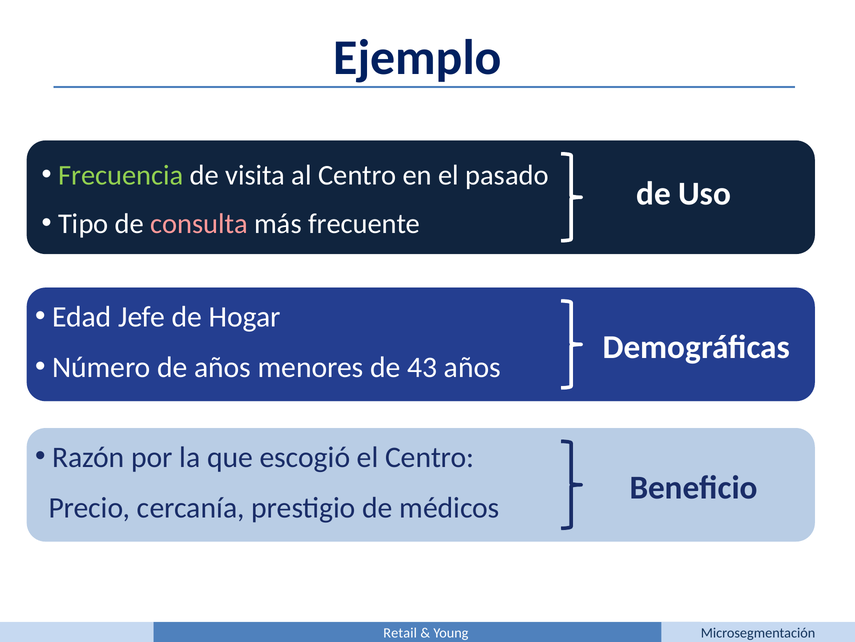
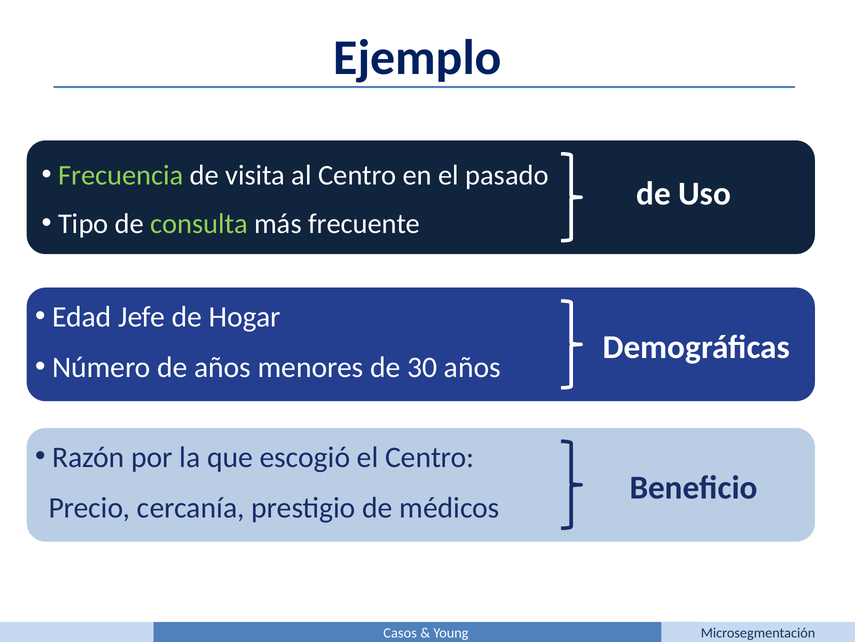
consulta colour: pink -> light green (199, 223)
43: 43 -> 30 (422, 367)
Retail: Retail -> Casos (400, 632)
